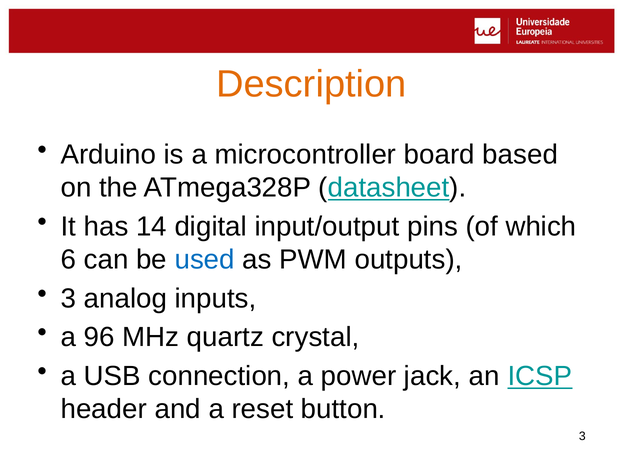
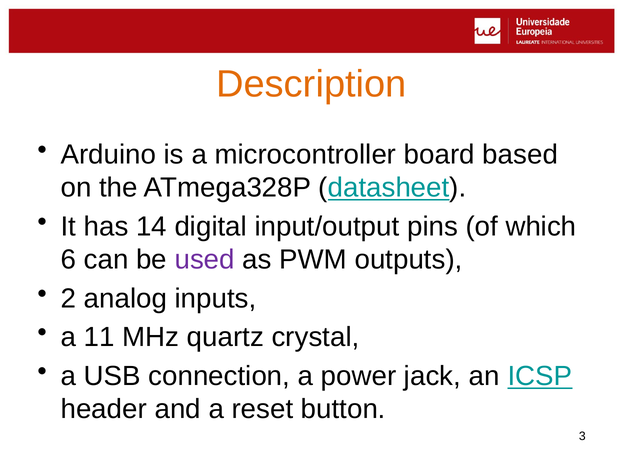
used colour: blue -> purple (205, 260)
3: 3 -> 2 (68, 299)
96: 96 -> 11 (99, 337)
